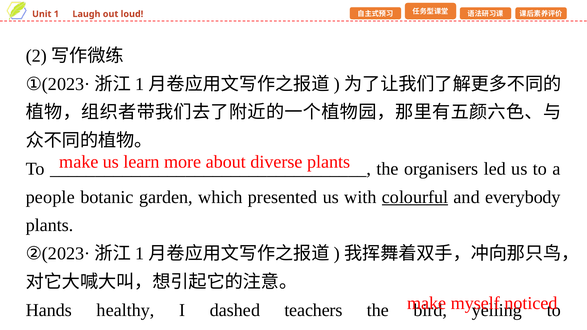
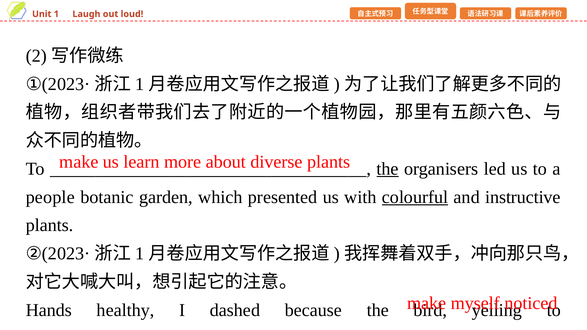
the underline: none -> present (388, 169)
everybody: everybody -> instructive (523, 197)
teachers: teachers -> because (313, 310)
